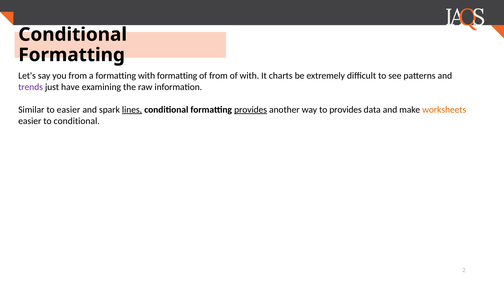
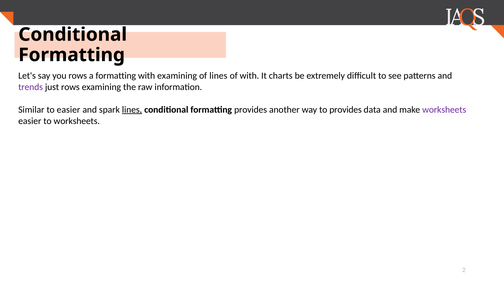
you from: from -> rows (78, 76)
with formatting: formatting -> examining (177, 76)
of from: from -> lines (218, 76)
just have: have -> rows (70, 87)
provides underline: present -> none (251, 110)
worksheets colour: orange -> purple (444, 110)
to conditional: conditional -> worksheets (77, 121)
